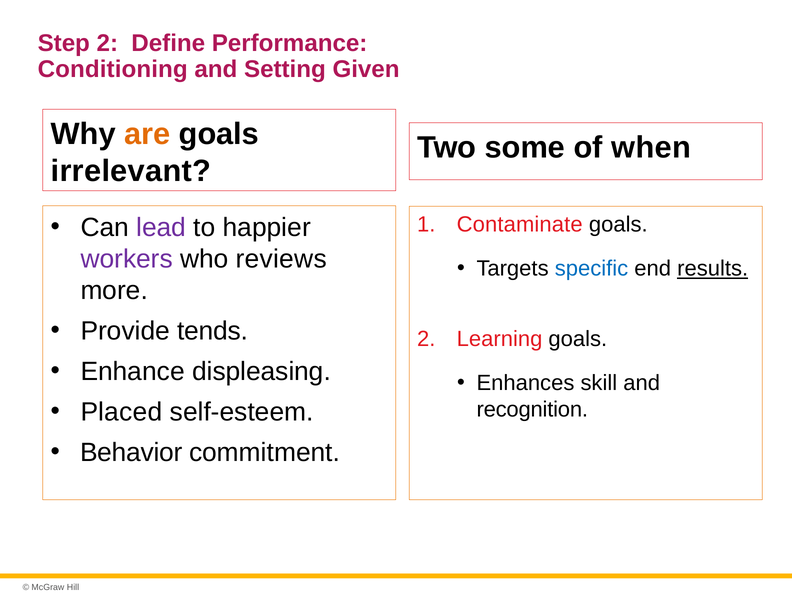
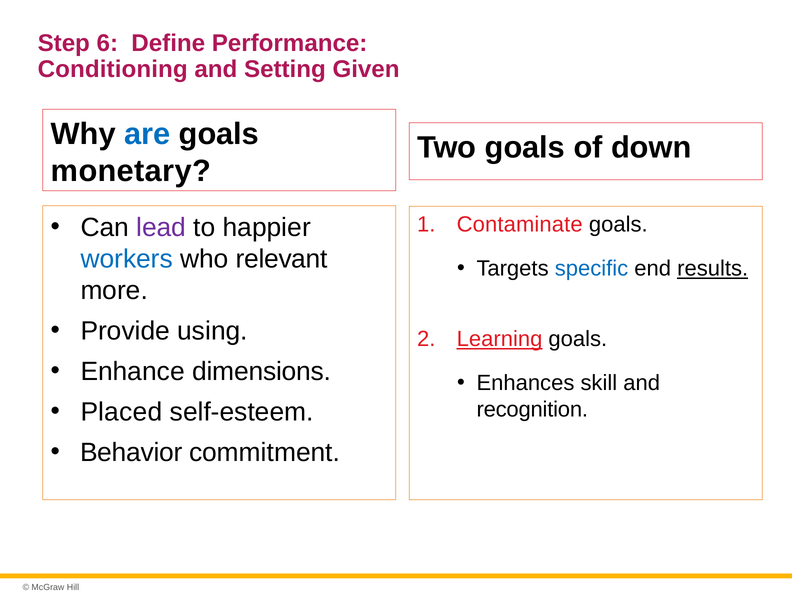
Step 2: 2 -> 6 (107, 43)
are colour: orange -> blue (147, 134)
Two some: some -> goals (525, 148)
when: when -> down (651, 148)
irrelevant: irrelevant -> monetary (131, 171)
workers colour: purple -> blue (127, 259)
reviews: reviews -> relevant (282, 259)
tends: tends -> using (212, 331)
Learning underline: none -> present (500, 339)
displeasing: displeasing -> dimensions (262, 372)
